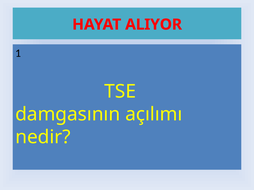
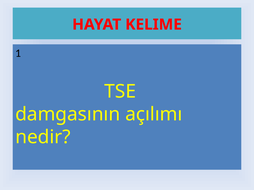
ALIYOR: ALIYOR -> KELIME (154, 25)
